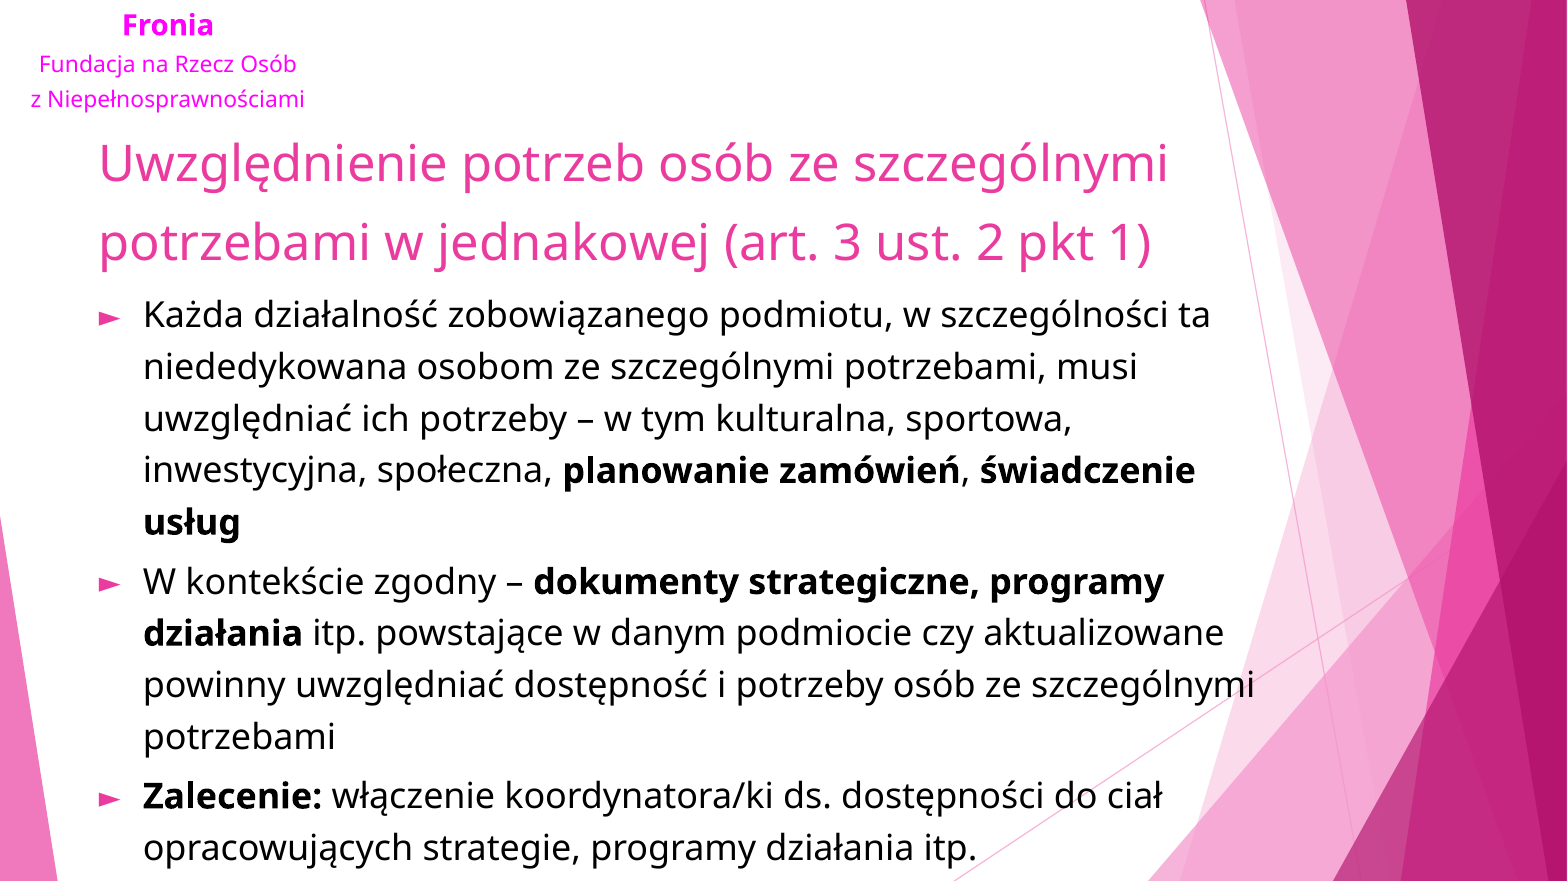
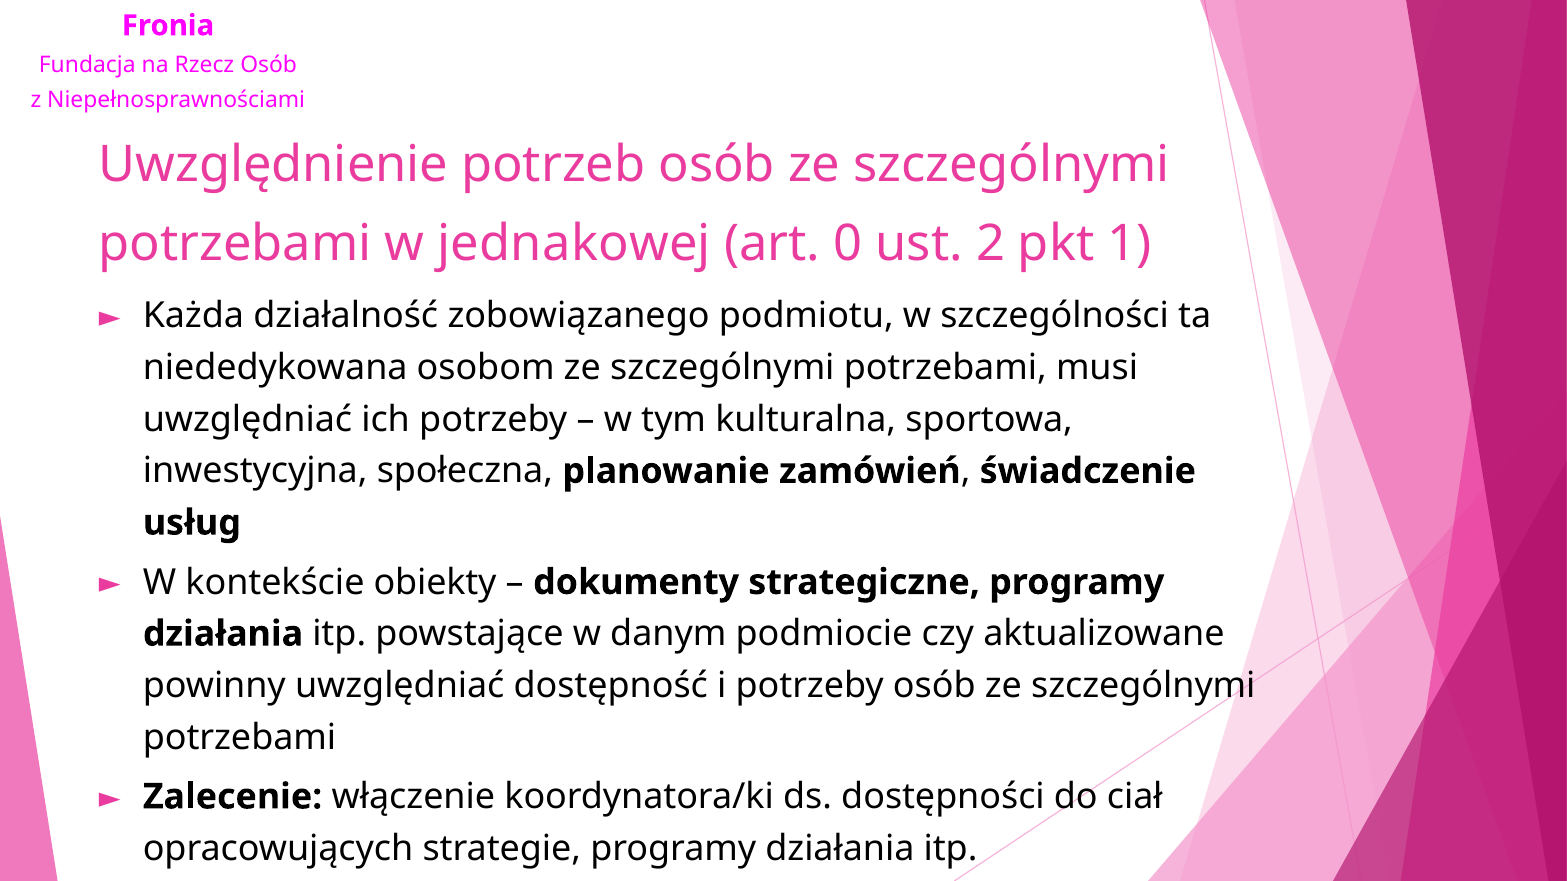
3: 3 -> 0 (848, 244)
zgodny: zgodny -> obiekty (435, 582)
